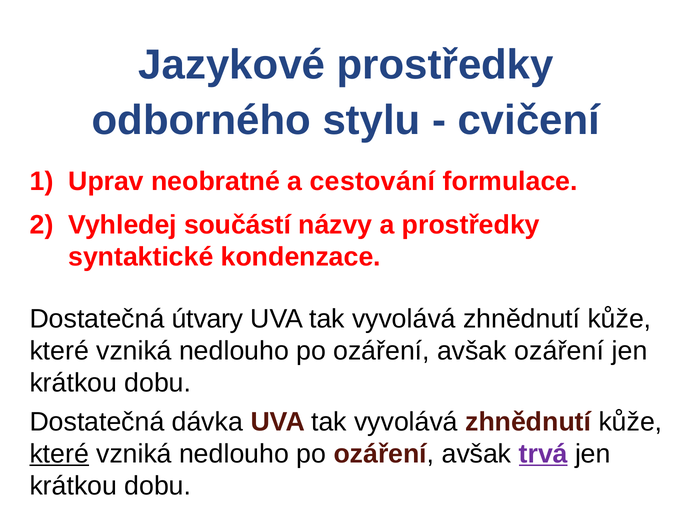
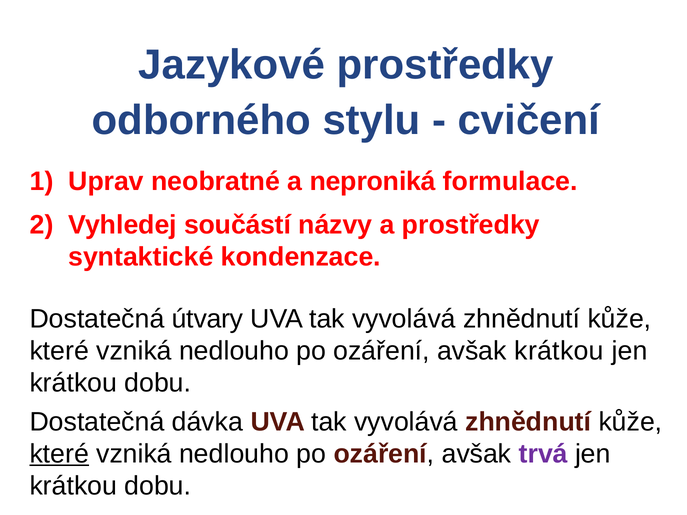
cestování: cestování -> neproniká (373, 182)
avšak ozáření: ozáření -> krátkou (559, 351)
trvá underline: present -> none (543, 454)
